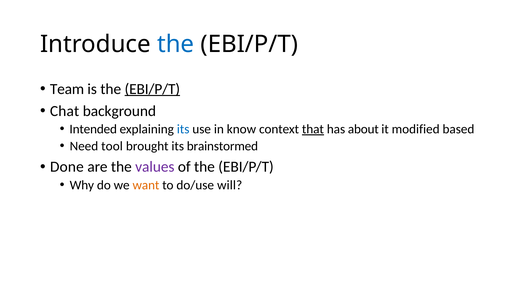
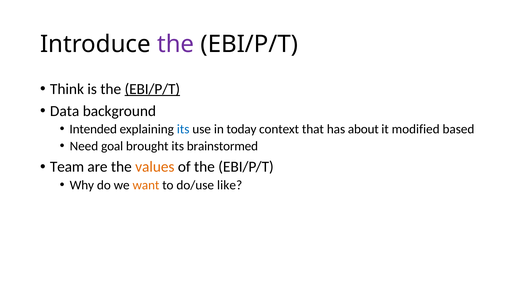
the colour: blue -> purple (176, 44)
Team: Team -> Think (67, 89)
Chat: Chat -> Data (65, 111)
know: know -> today (242, 129)
that underline: present -> none (313, 129)
tool: tool -> goal (112, 146)
Done: Done -> Team (67, 167)
values colour: purple -> orange (155, 167)
will: will -> like (230, 185)
